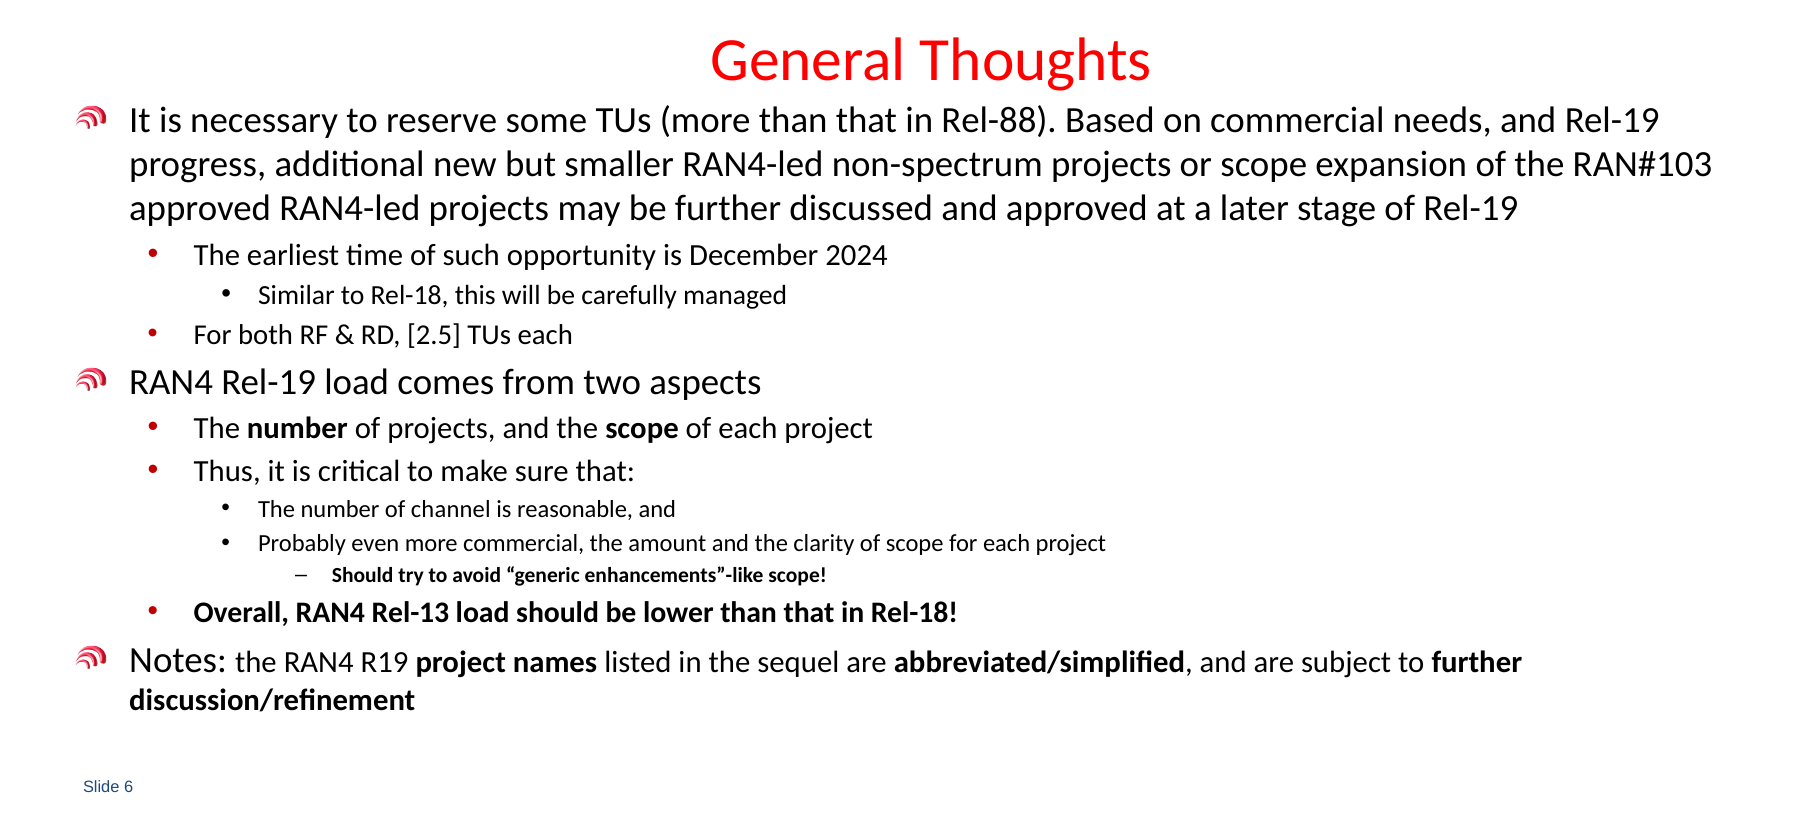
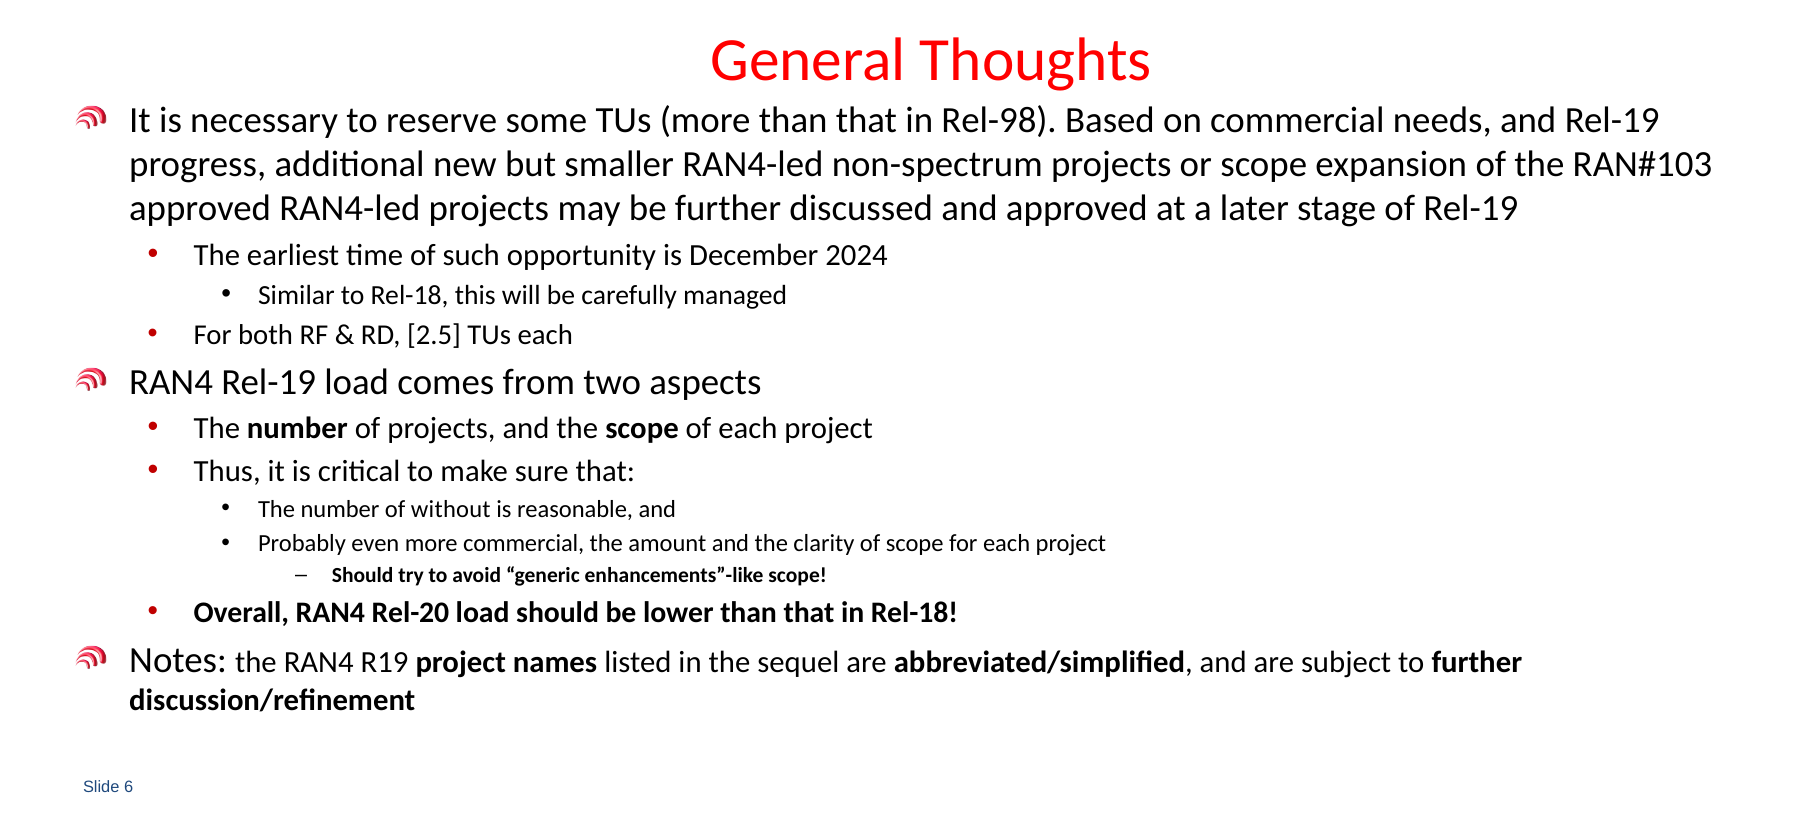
Rel-88: Rel-88 -> Rel-98 (999, 120)
channel: channel -> without (451, 509)
Rel-13: Rel-13 -> Rel-20 (410, 613)
